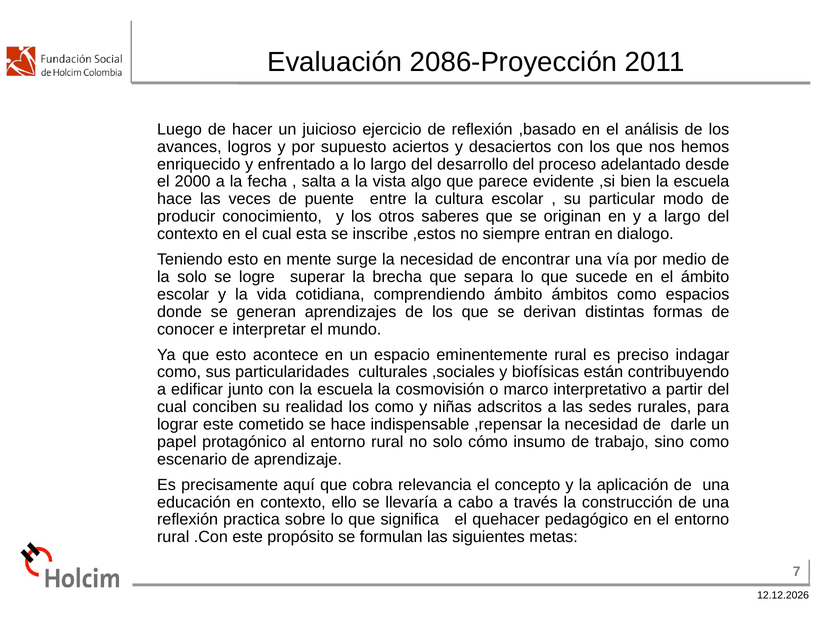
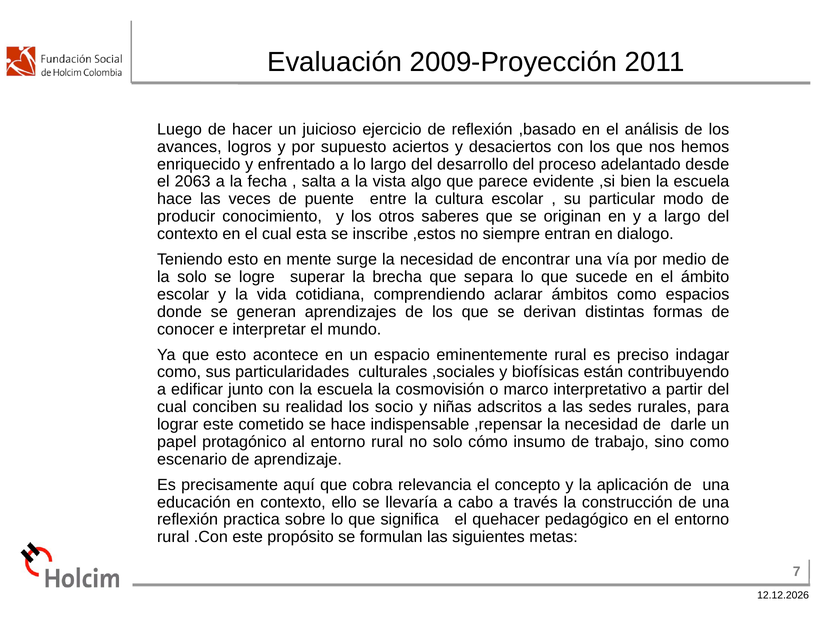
2086-Proyección: 2086-Proyección -> 2009-Proyección (514, 62)
2000: 2000 -> 2063 (193, 182)
comprendiendo ámbito: ámbito -> aclarar (518, 294)
los como: como -> socio (394, 407)
